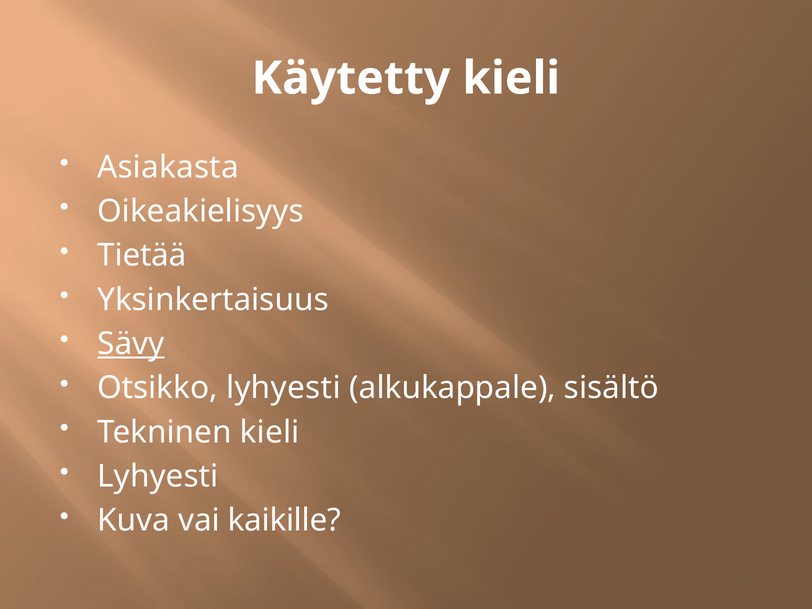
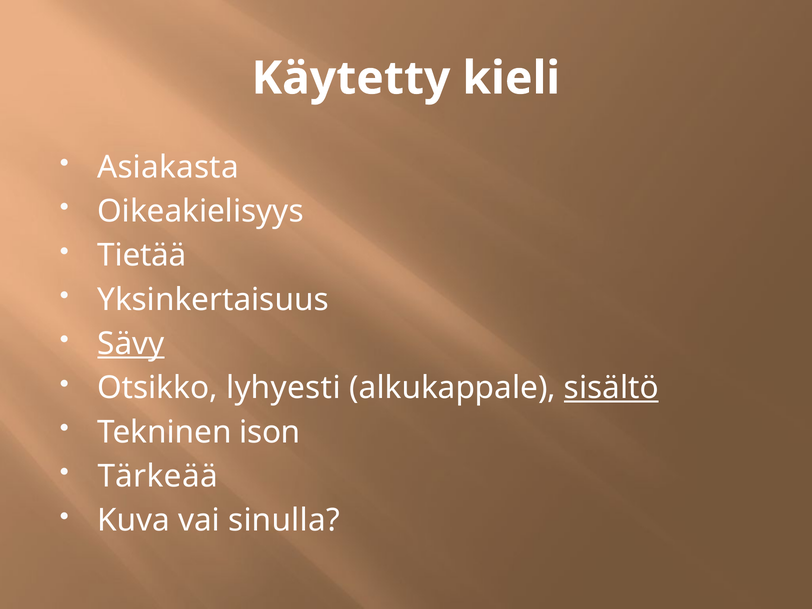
sisältö underline: none -> present (611, 388)
Tekninen kieli: kieli -> ison (270, 432)
Lyhyesti: Lyhyesti -> Tärkeää (158, 476)
kaikille: kaikille -> sinulla (284, 520)
